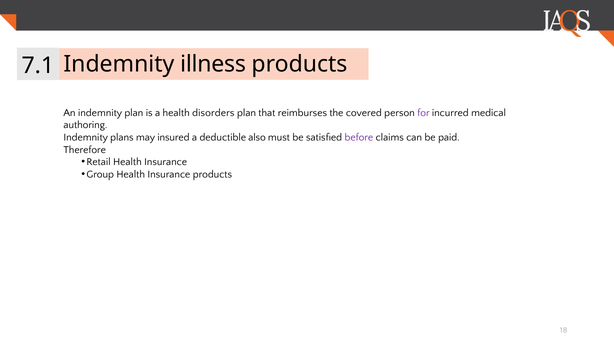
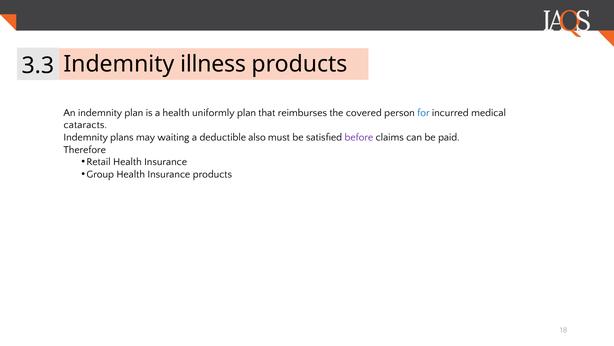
7.1: 7.1 -> 3.3 (38, 65)
disorders: disorders -> uniformly (213, 113)
for colour: purple -> blue (423, 113)
authoring: authoring -> cataracts (85, 125)
insured: insured -> waiting (173, 137)
